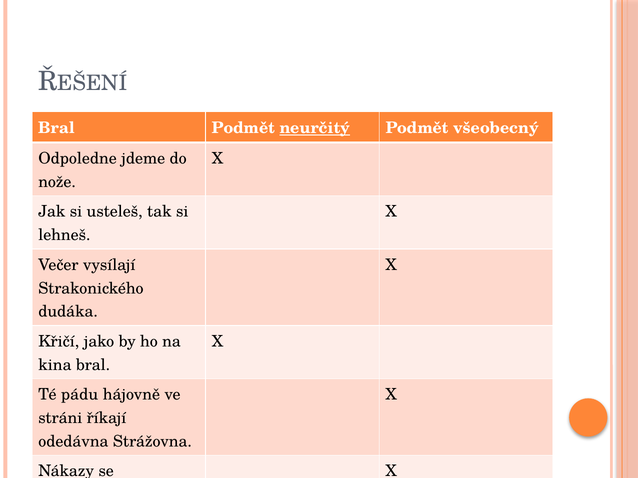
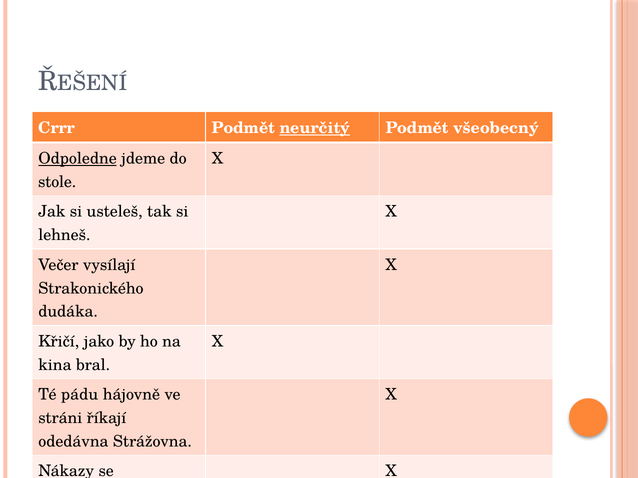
Bral: Bral -> Crrr (57, 128)
Odpoledne underline: none -> present (78, 159)
nože: nože -> stole (57, 182)
